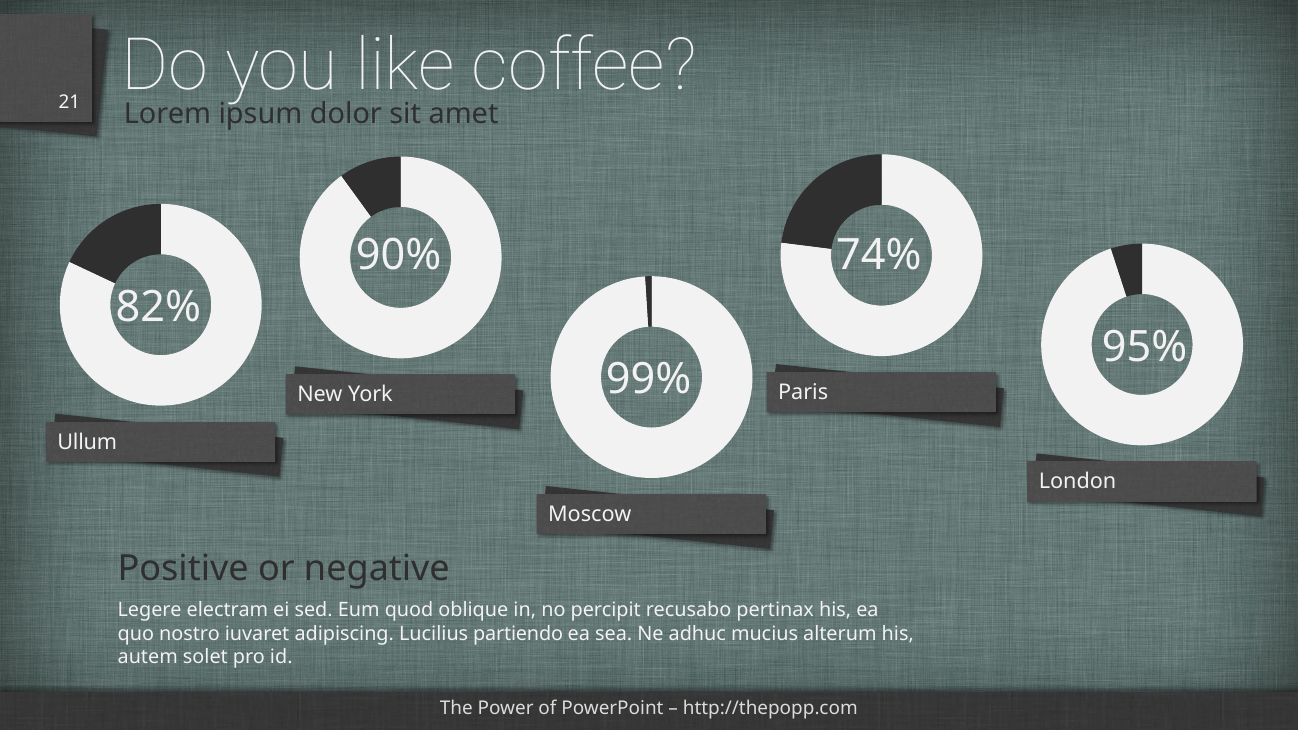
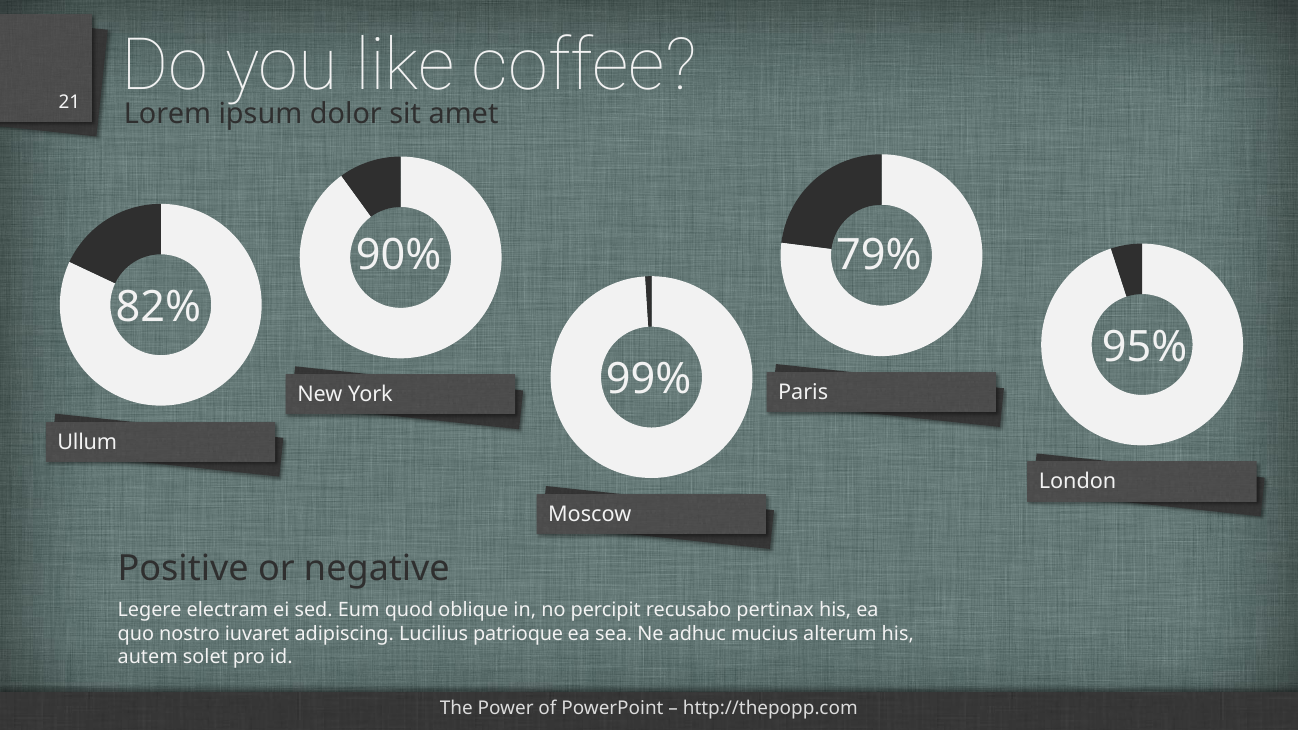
74%: 74% -> 79% (879, 256)
partiendo: partiendo -> patrioque (518, 634)
